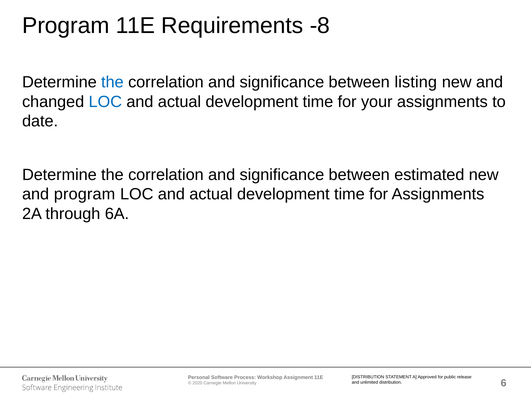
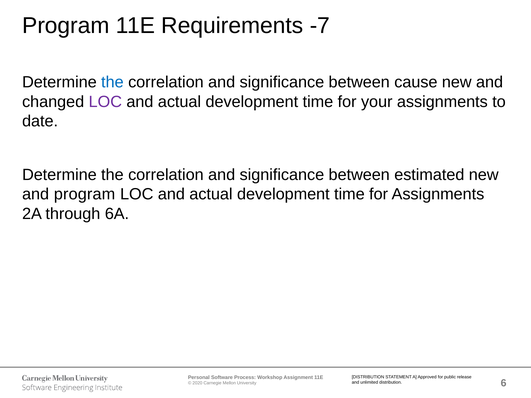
-8: -8 -> -7 (320, 26)
listing: listing -> cause (416, 82)
LOC colour: blue -> purple (105, 102)
